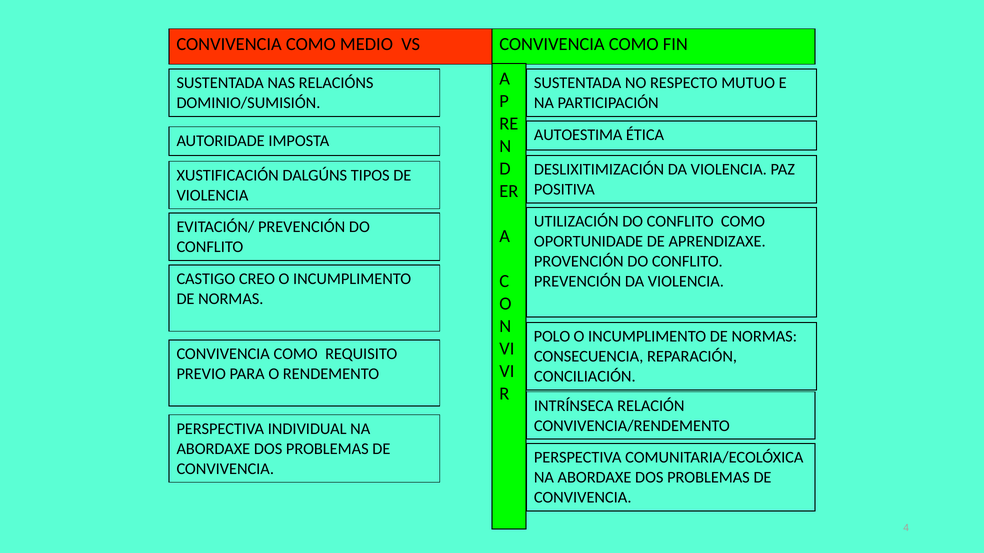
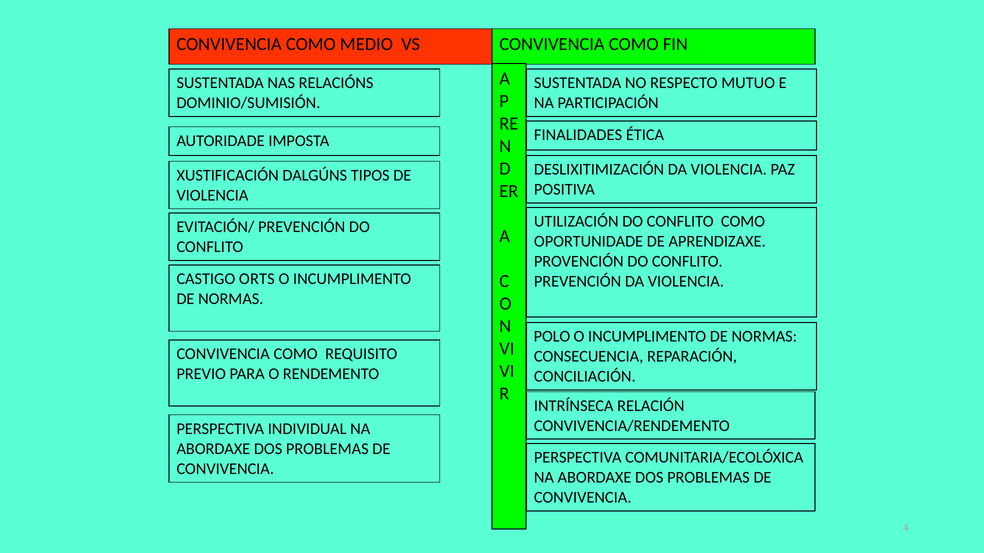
AUTOESTIMA: AUTOESTIMA -> FINALIDADES (578, 135)
CREO: CREO -> ORTS (257, 279)
